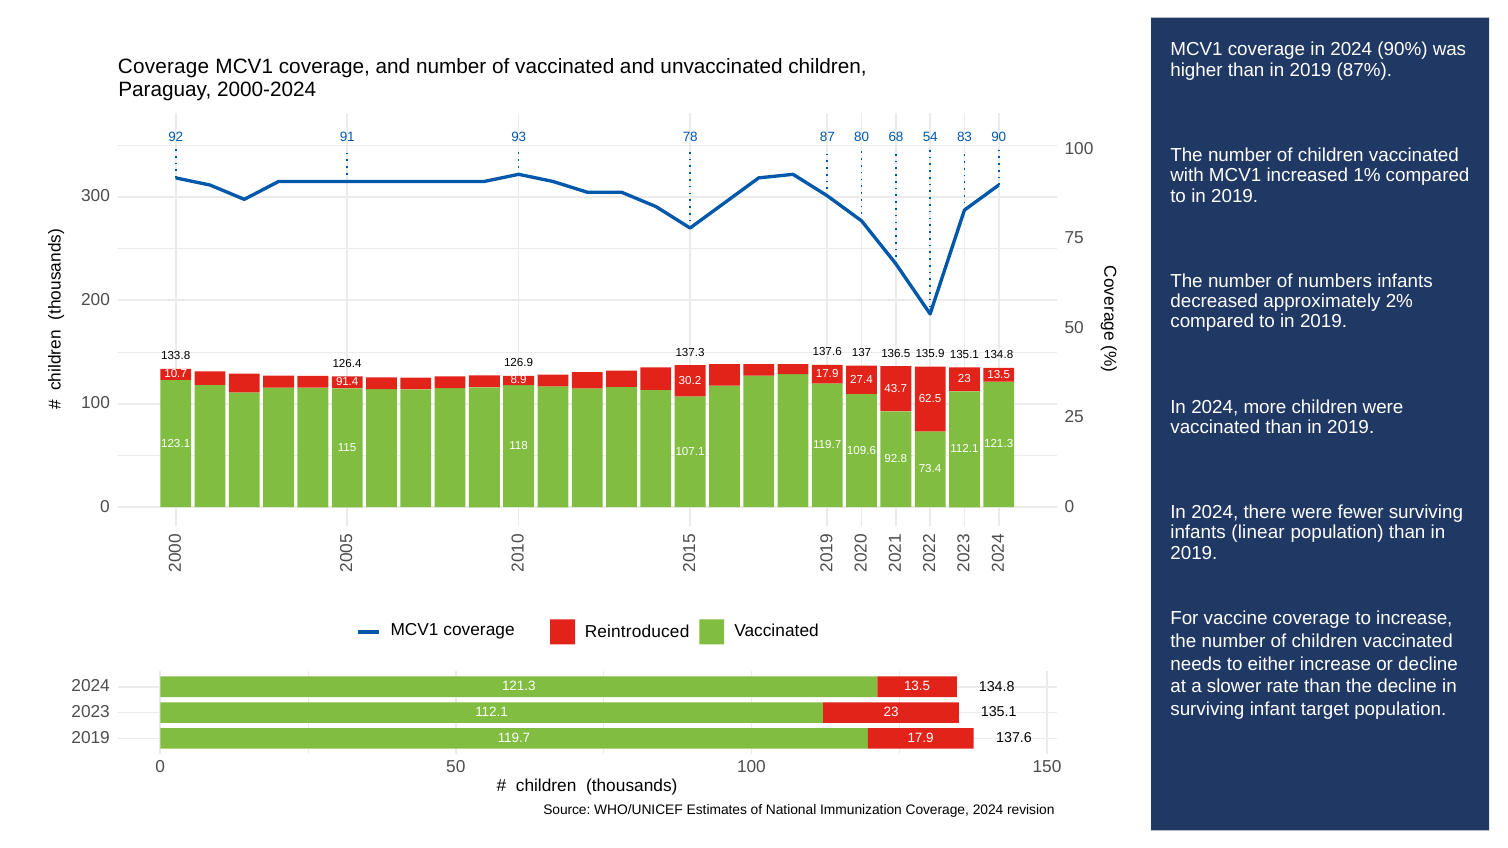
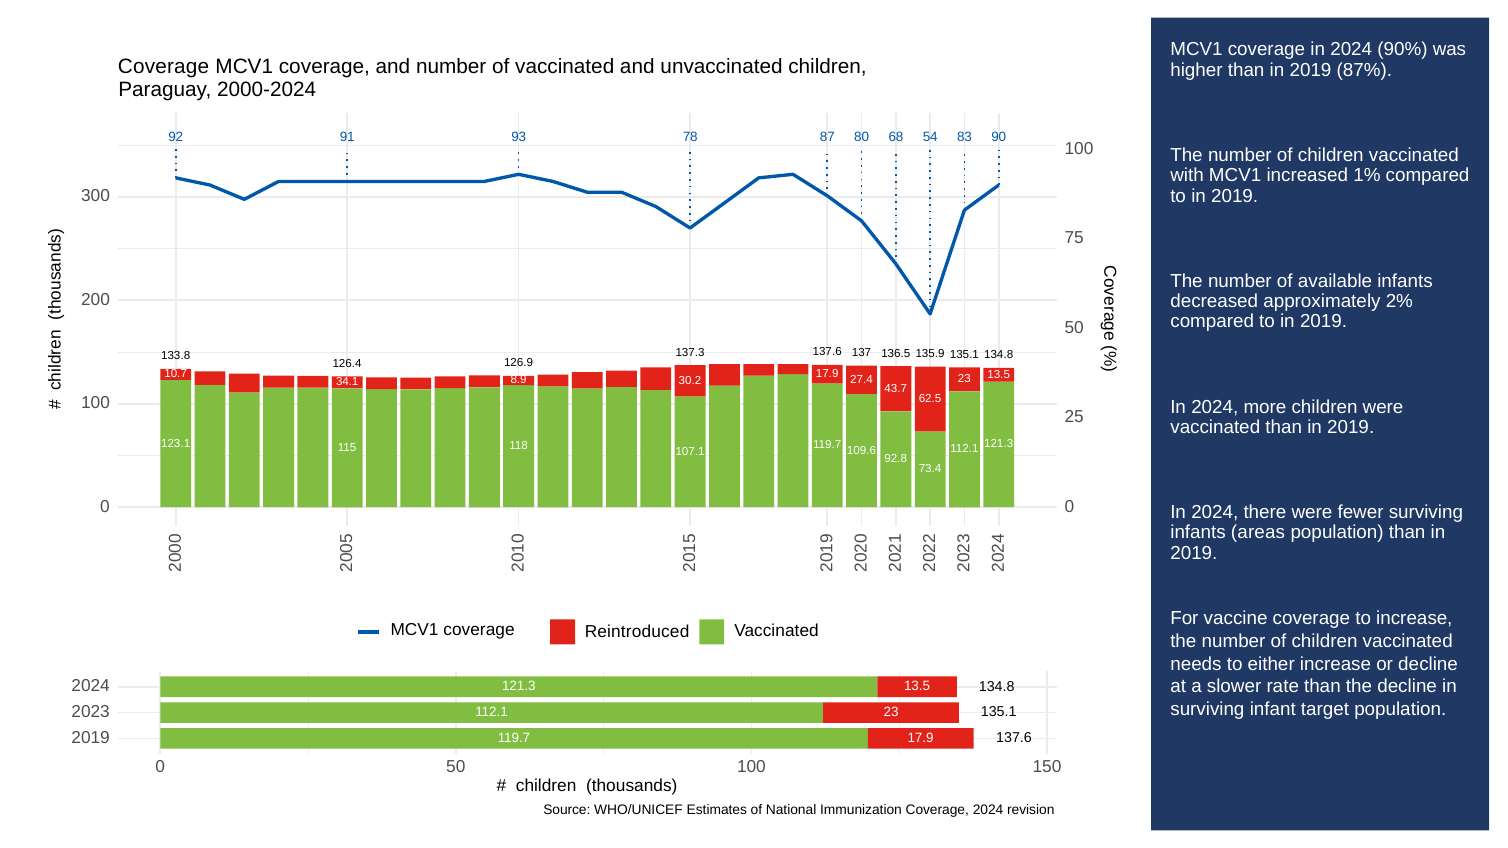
numbers: numbers -> available (1335, 281)
91.4: 91.4 -> 34.1 (347, 382)
linear: linear -> areas (1258, 533)
